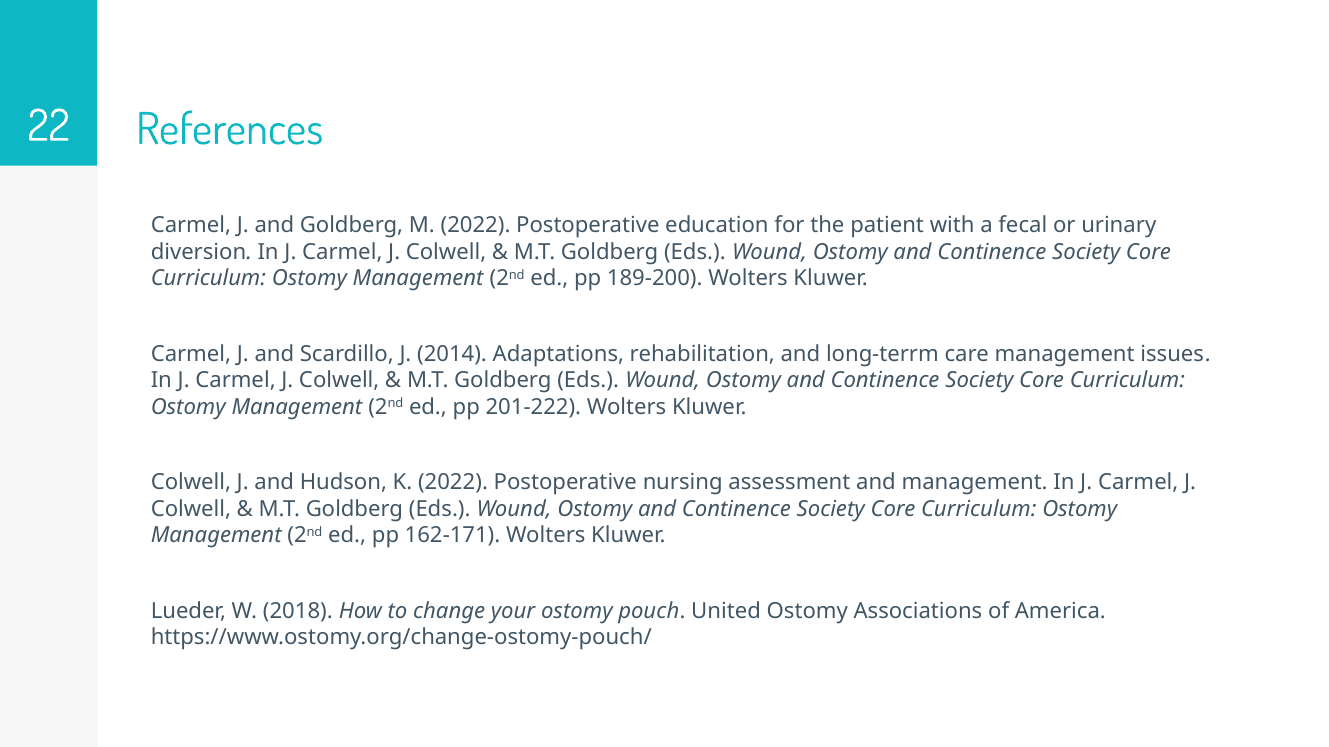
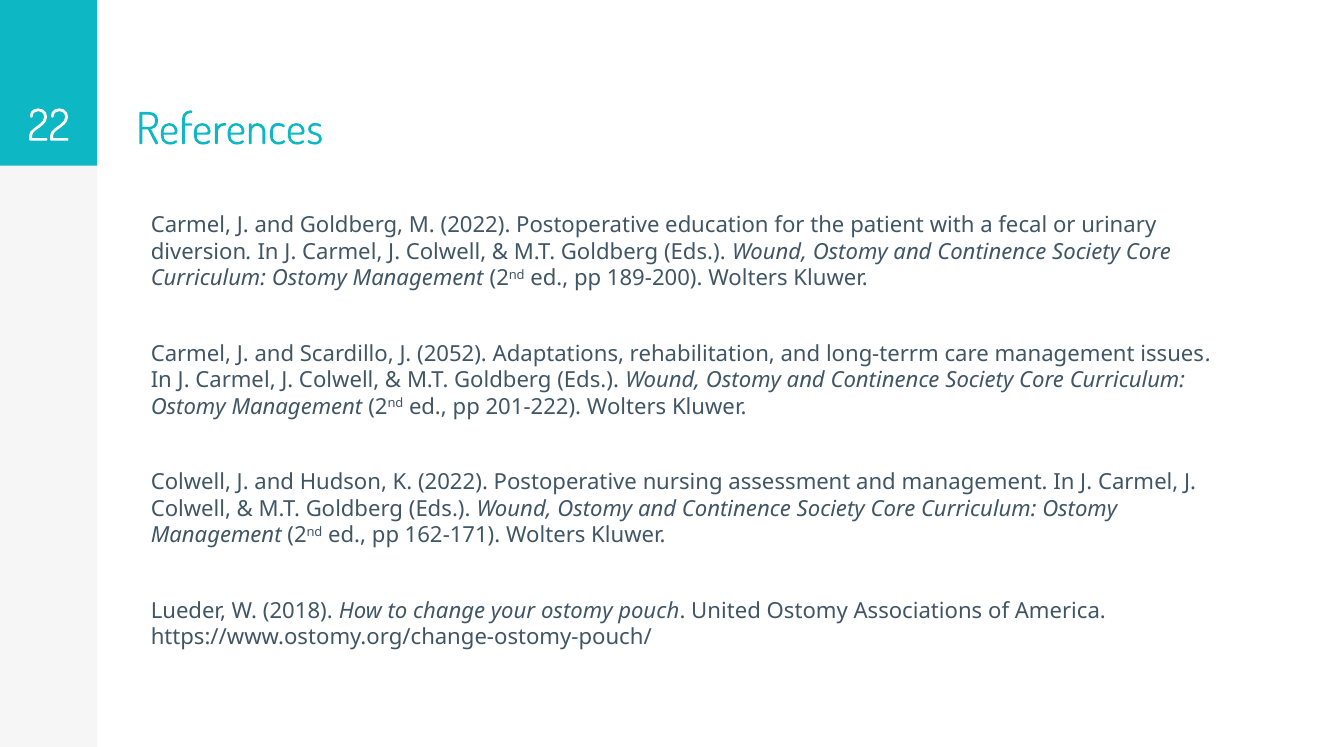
2014: 2014 -> 2052 (452, 354)
